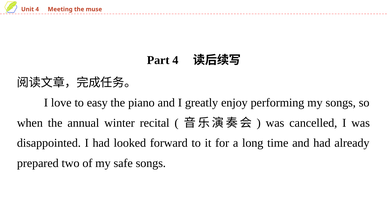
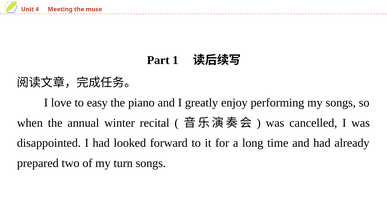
Part 4: 4 -> 1 (175, 60)
safe: safe -> turn (123, 163)
